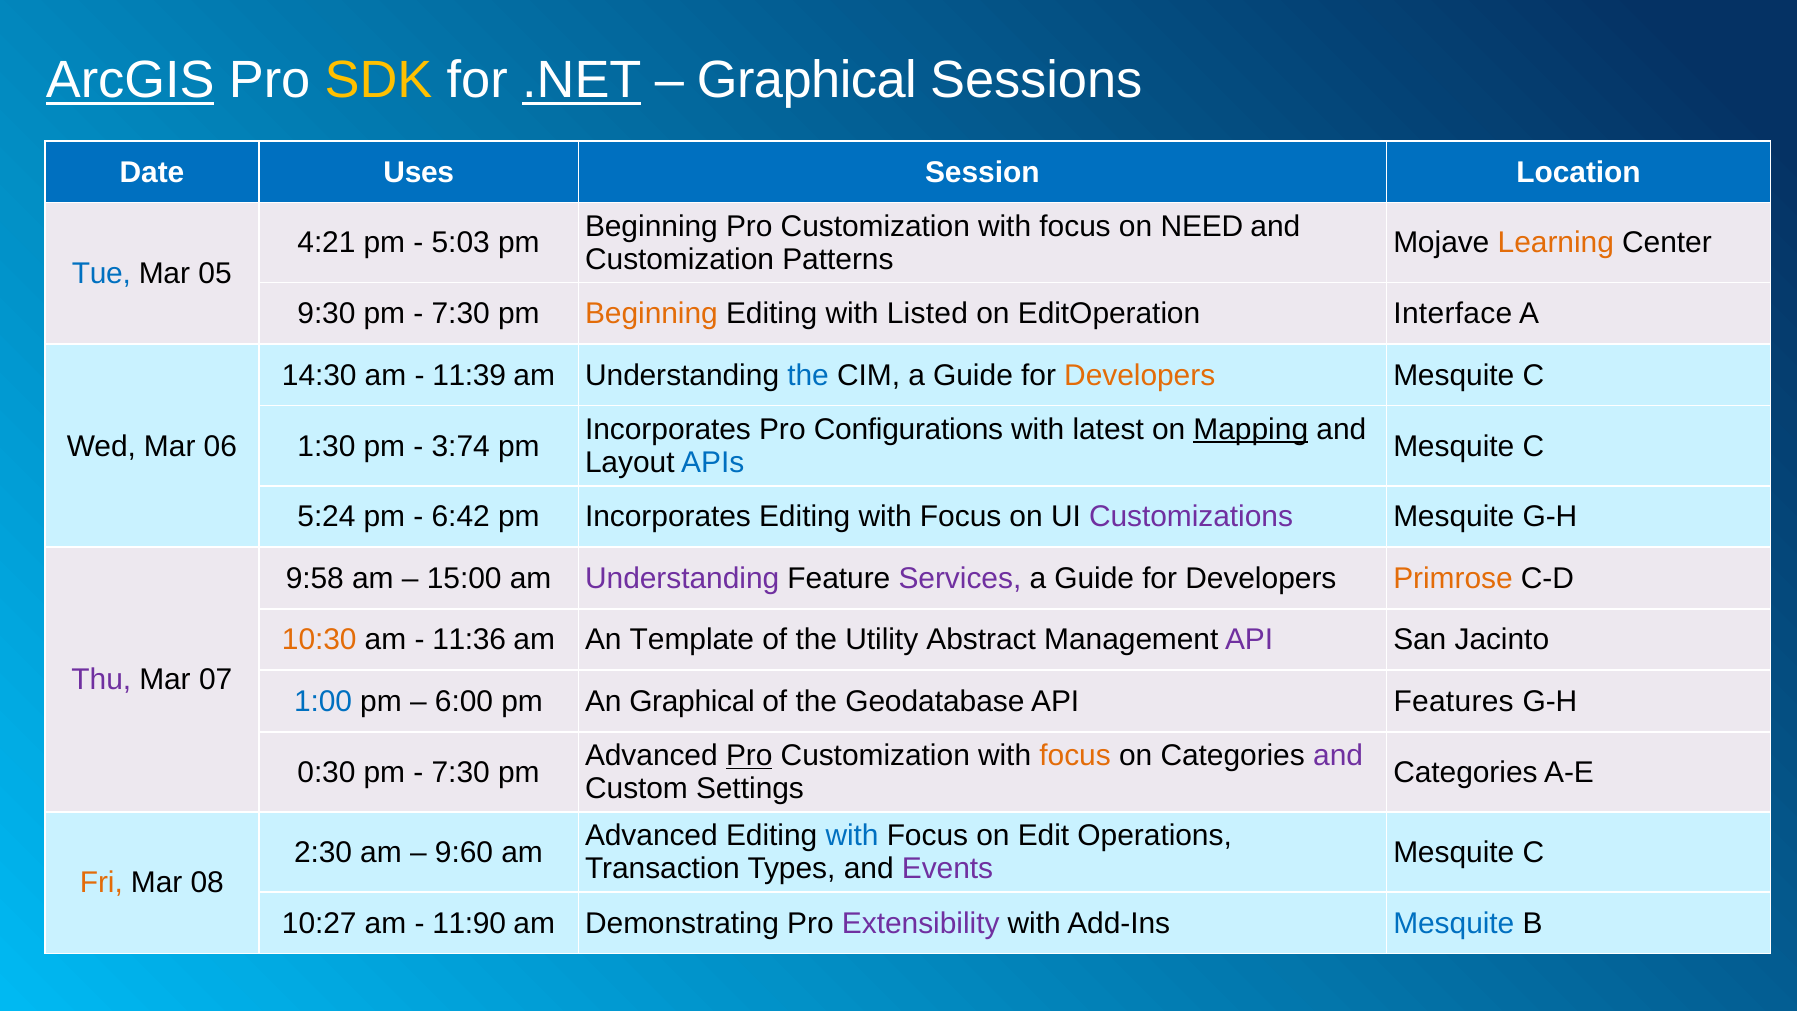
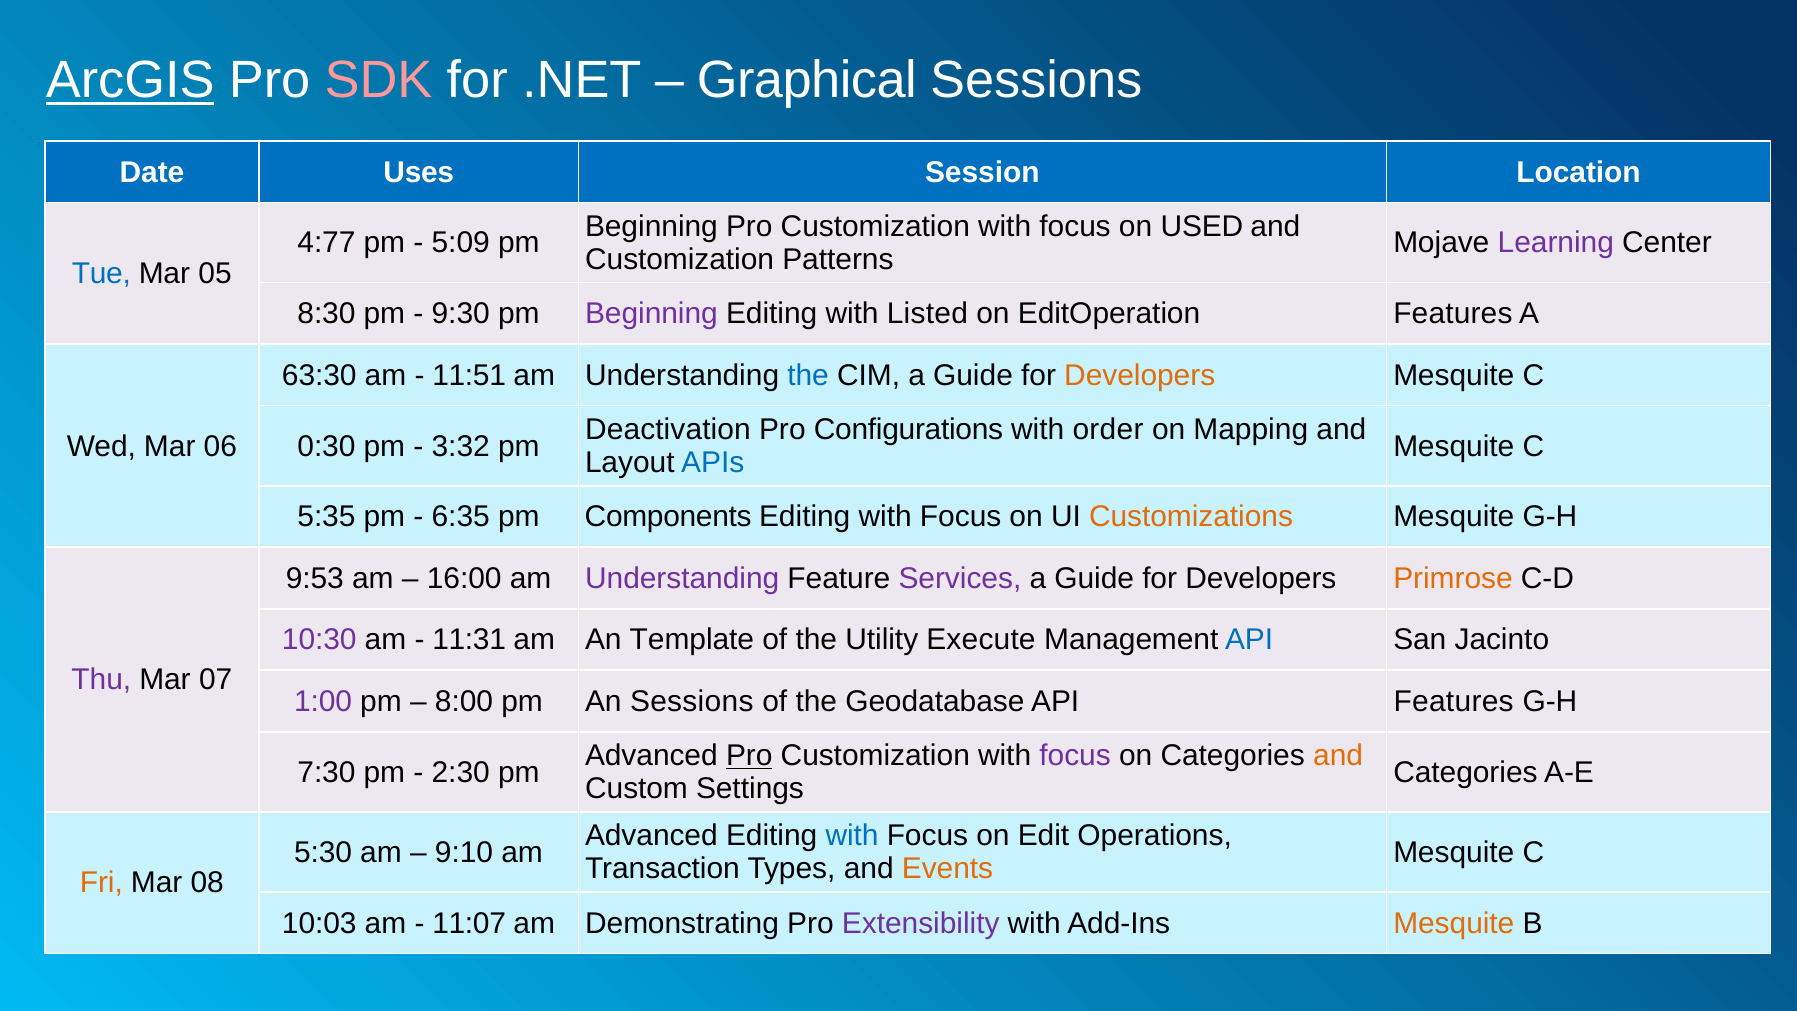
SDK colour: yellow -> pink (378, 81)
.NET underline: present -> none (582, 81)
NEED: NEED -> USED (1202, 226)
4:21: 4:21 -> 4:77 (326, 243)
5:03: 5:03 -> 5:09 (461, 243)
Learning colour: orange -> purple (1556, 243)
9:30: 9:30 -> 8:30 (326, 314)
7:30: 7:30 -> 9:30 (461, 314)
Beginning colour: orange -> purple (651, 314)
EditOperation Interface: Interface -> Features (1453, 314)
14:30: 14:30 -> 63:30 (319, 375)
11:39: 11:39 -> 11:51 (469, 375)
Incorporates: Incorporates -> Deactivation (668, 429)
latest: latest -> order (1108, 429)
Mapping underline: present -> none (1251, 429)
1:30: 1:30 -> 0:30 (326, 446)
3:74: 3:74 -> 3:32 (461, 446)
5:24: 5:24 -> 5:35 (326, 517)
6:42: 6:42 -> 6:35 (461, 517)
Incorporates: Incorporates -> Components (668, 517)
Customizations colour: purple -> orange (1191, 517)
9:58: 9:58 -> 9:53 (315, 578)
15:00: 15:00 -> 16:00 (464, 578)
10:30 colour: orange -> purple (319, 640)
11:36: 11:36 -> 11:31 (469, 640)
Abstract: Abstract -> Execute (981, 640)
API colour: purple -> blue (1249, 640)
1:00 colour: blue -> purple (323, 701)
6:00: 6:00 -> 8:00 (464, 701)
An Graphical: Graphical -> Sessions (692, 701)
focus colour: orange -> purple (1075, 755)
and colour: purple -> orange (1338, 755)
0:30: 0:30 -> 7:30 (326, 772)
7:30: 7:30 -> 2:30 (461, 772)
2:30: 2:30 -> 5:30 (323, 852)
9:60: 9:60 -> 9:10 (464, 852)
Events colour: purple -> orange (948, 869)
10:27: 10:27 -> 10:03 (319, 923)
11:90: 11:90 -> 11:07 (469, 923)
Mesquite colour: blue -> orange (1454, 923)
